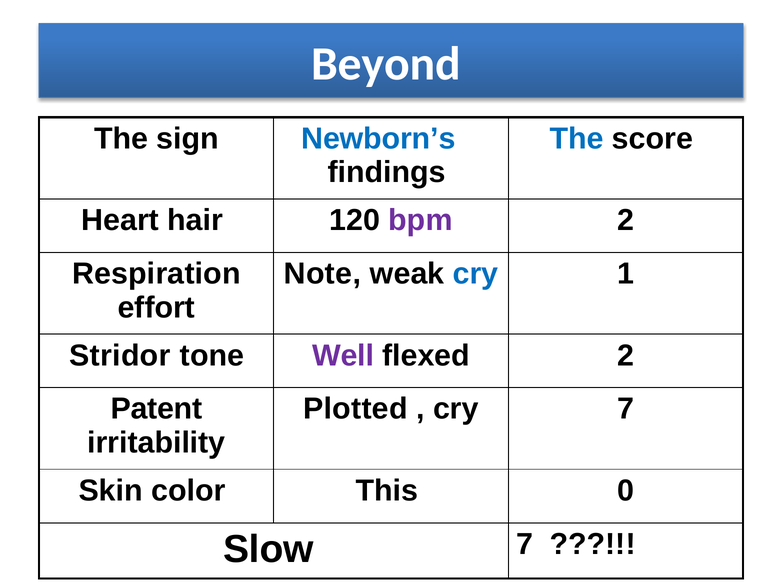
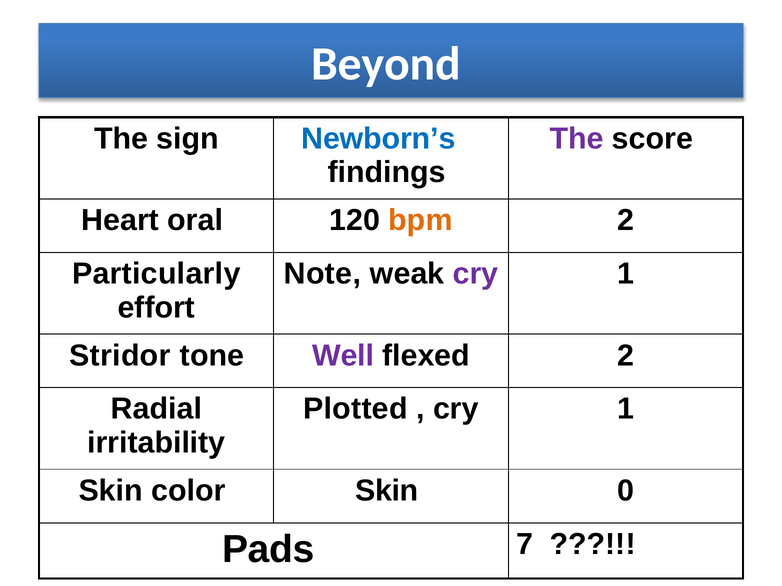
The colour: blue -> purple (577, 139)
hair: hair -> oral (195, 220)
bpm colour: purple -> orange (421, 220)
Respiration: Respiration -> Particularly (156, 274)
cry colour: blue -> purple (475, 274)
Patent: Patent -> Radial (156, 409)
7: 7 -> 1 (626, 409)
color This: This -> Skin (387, 491)
Slow: Slow -> Pads (268, 550)
